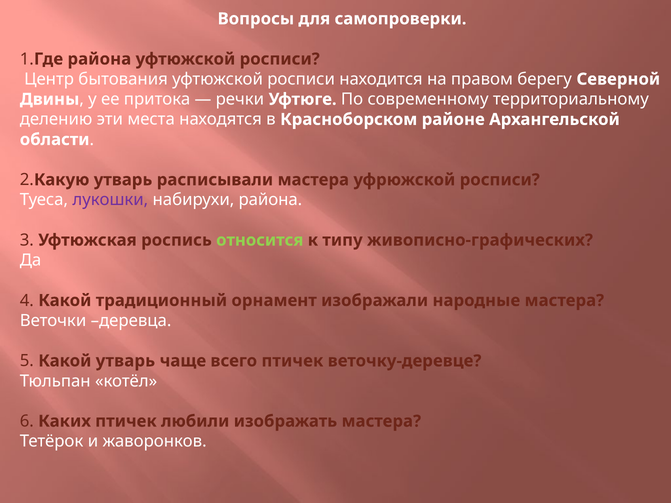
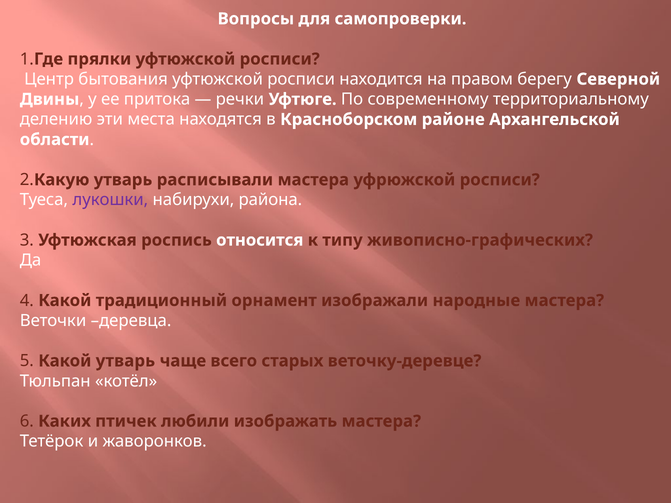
района: района -> прялки (99, 59)
относится colour: light green -> white (260, 240)
всего птичек: птичек -> старых (292, 361)
